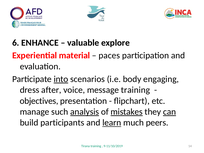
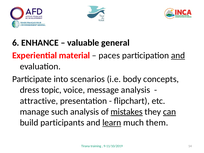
explore: explore -> general (115, 43)
and underline: none -> present (178, 56)
into underline: present -> none (61, 79)
engaging: engaging -> concepts (161, 79)
after: after -> topic (51, 90)
message training: training -> analysis (136, 90)
objectives: objectives -> attractive (39, 101)
analysis underline: present -> none (85, 112)
peers: peers -> them (157, 123)
